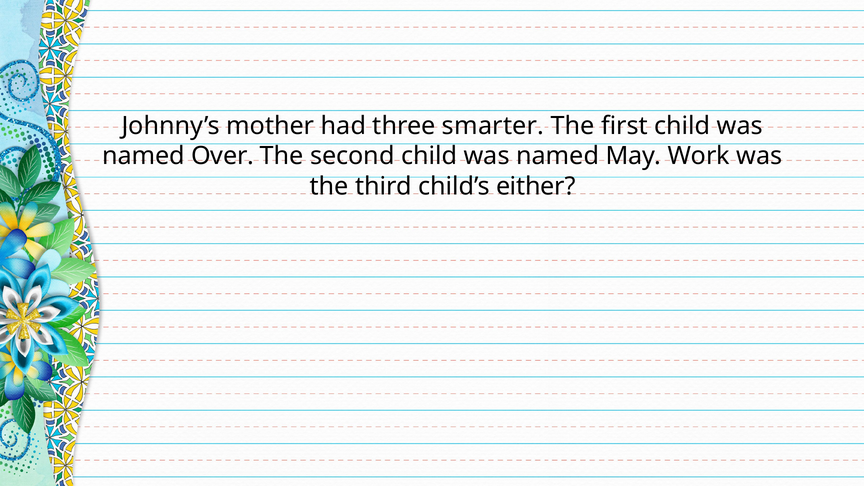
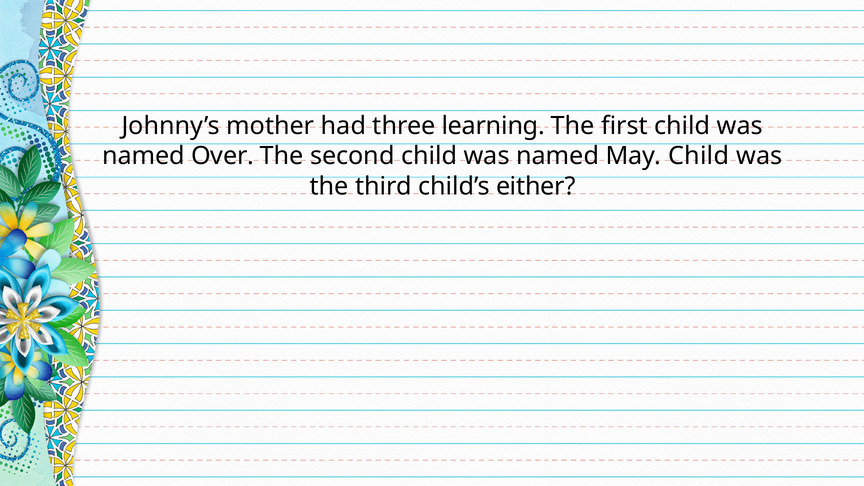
smarter: smarter -> learning (493, 126)
May Work: Work -> Child (699, 156)
